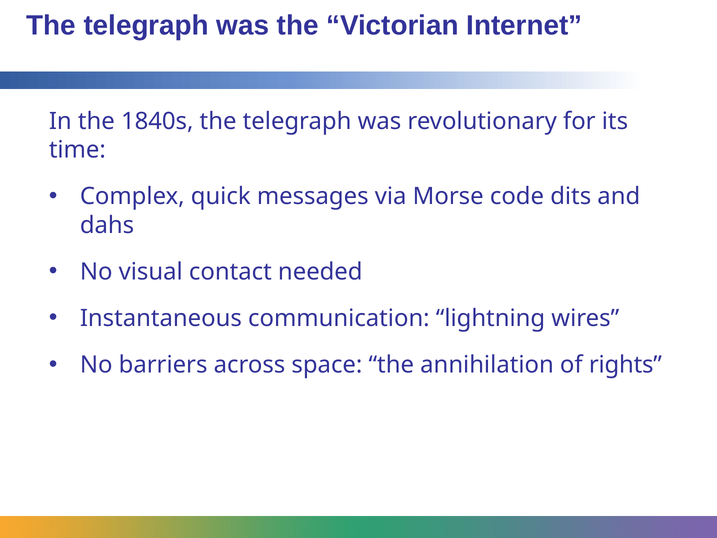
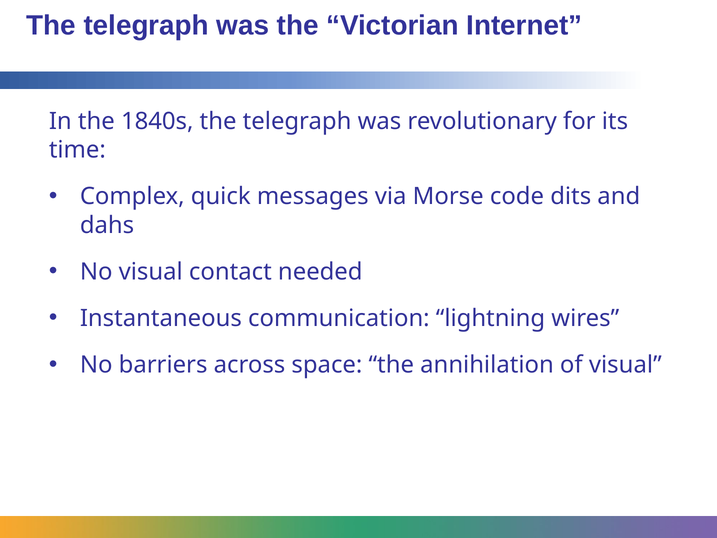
of rights: rights -> visual (625, 365)
